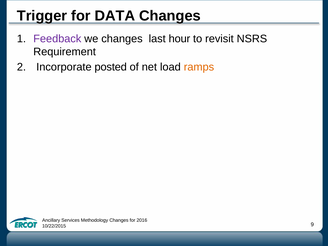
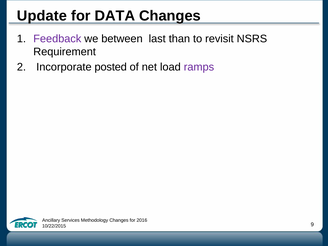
Trigger: Trigger -> Update (42, 16)
we changes: changes -> between (122, 39)
hour: hour -> than (179, 39)
ramps colour: orange -> purple (199, 67)
